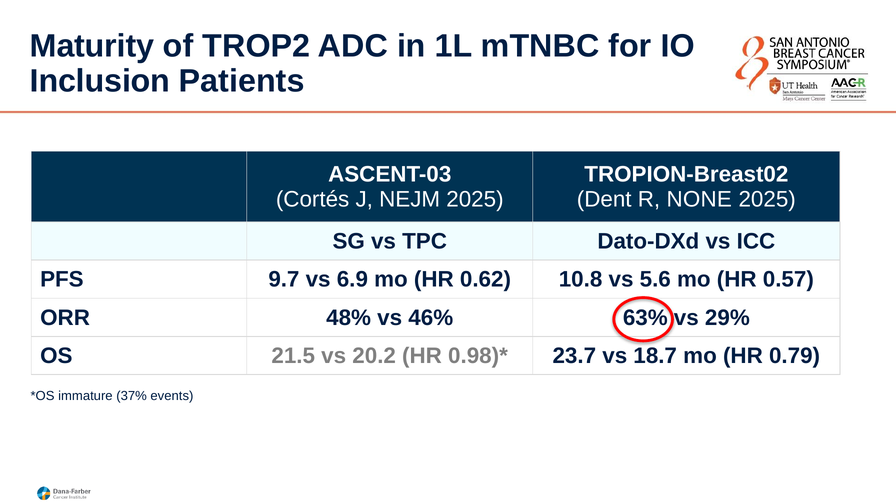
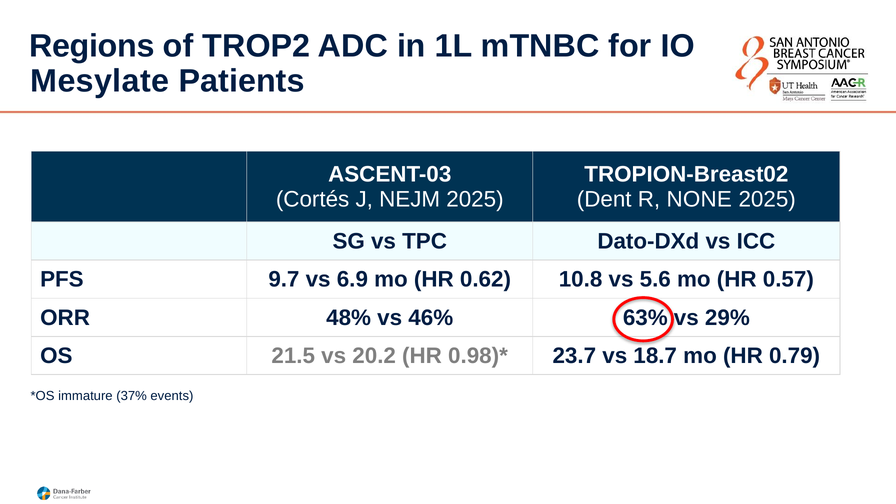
Maturity: Maturity -> Regions (92, 46)
Inclusion: Inclusion -> Mesylate (100, 81)
